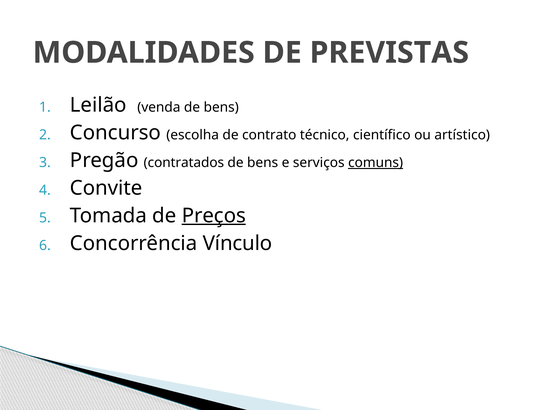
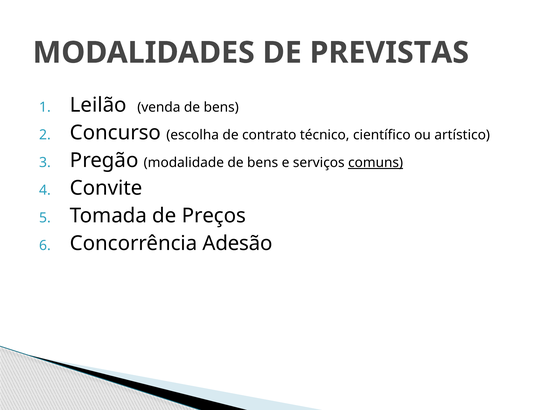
contratados: contratados -> modalidade (184, 162)
Preços underline: present -> none (214, 215)
Vínculo: Vínculo -> Adesão (238, 243)
